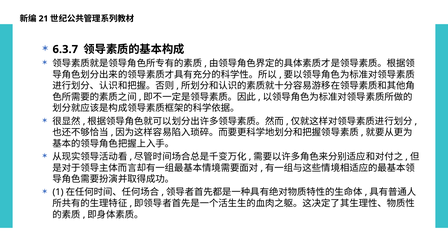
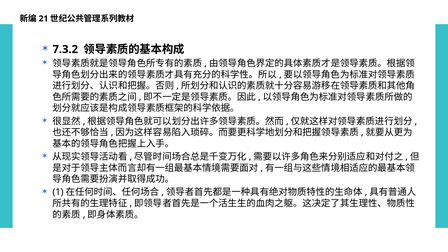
6.3.7: 6.3.7 -> 7.3.2 (65, 49)
